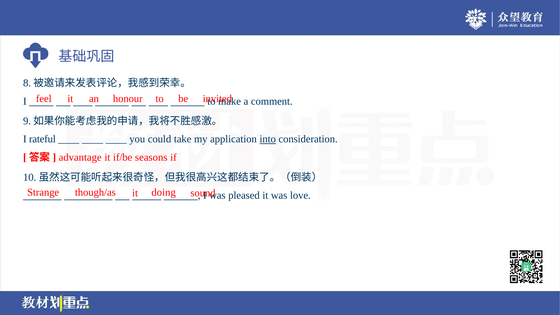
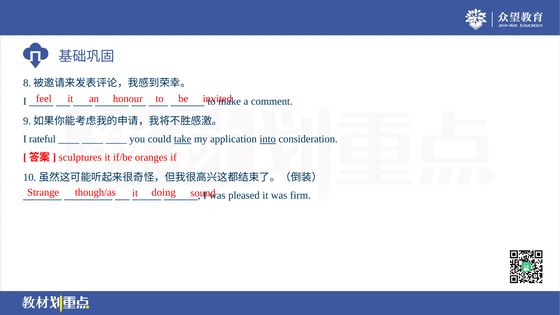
take underline: none -> present (183, 139)
advantage: advantage -> sculptures (80, 157)
seasons: seasons -> oranges (151, 157)
love: love -> firm (300, 195)
